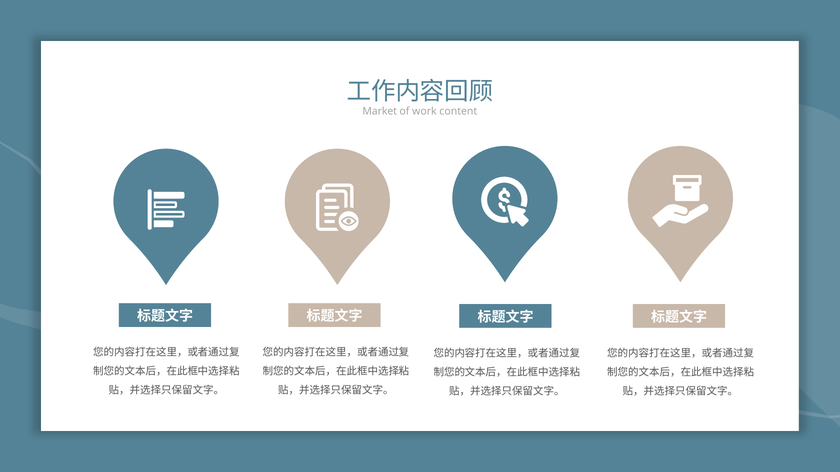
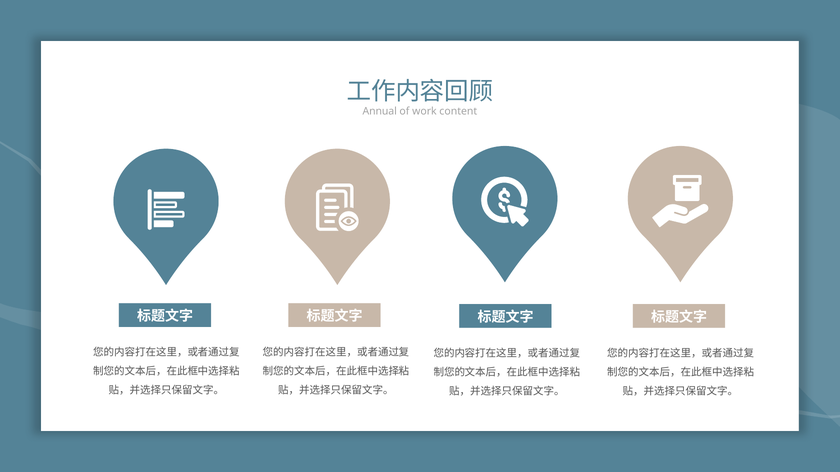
Market: Market -> Annual (380, 112)
